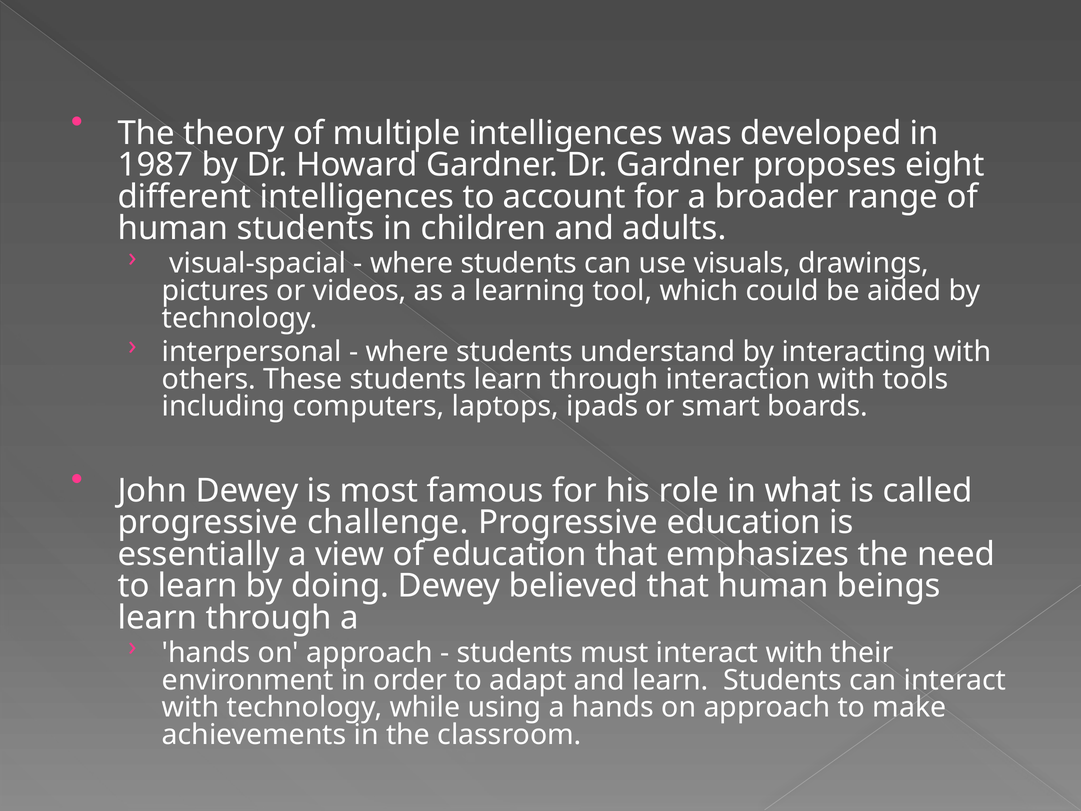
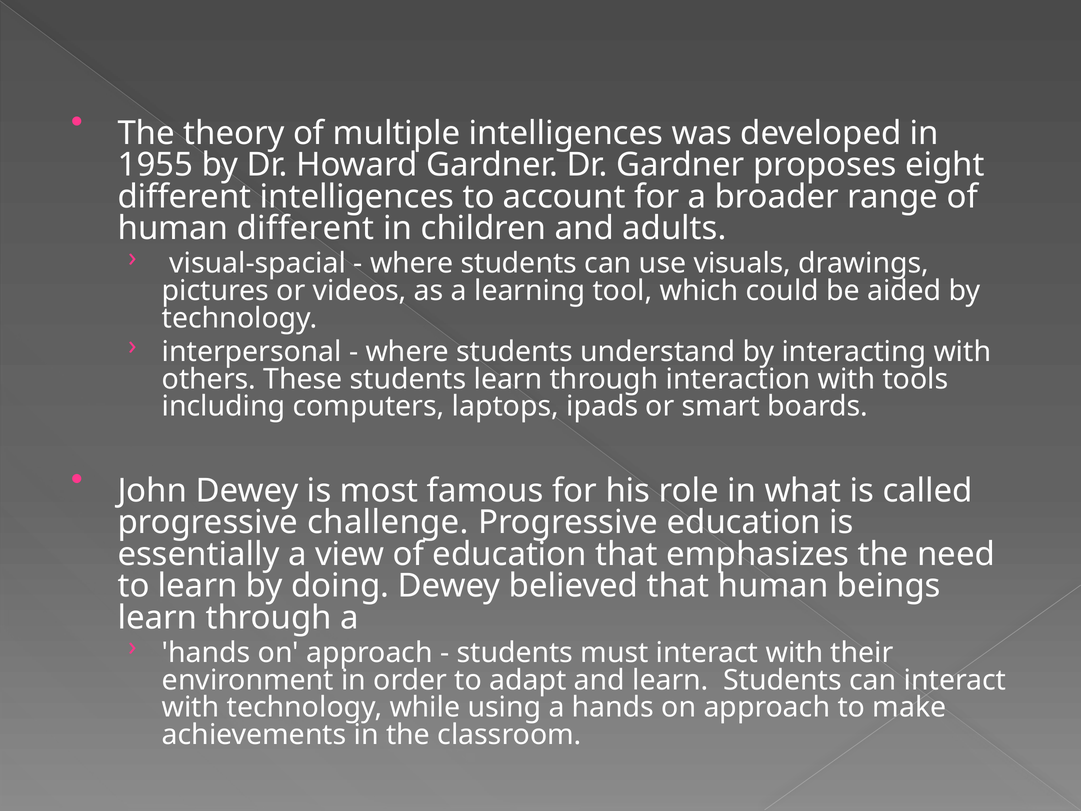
1987: 1987 -> 1955 (155, 165)
human students: students -> different (306, 228)
